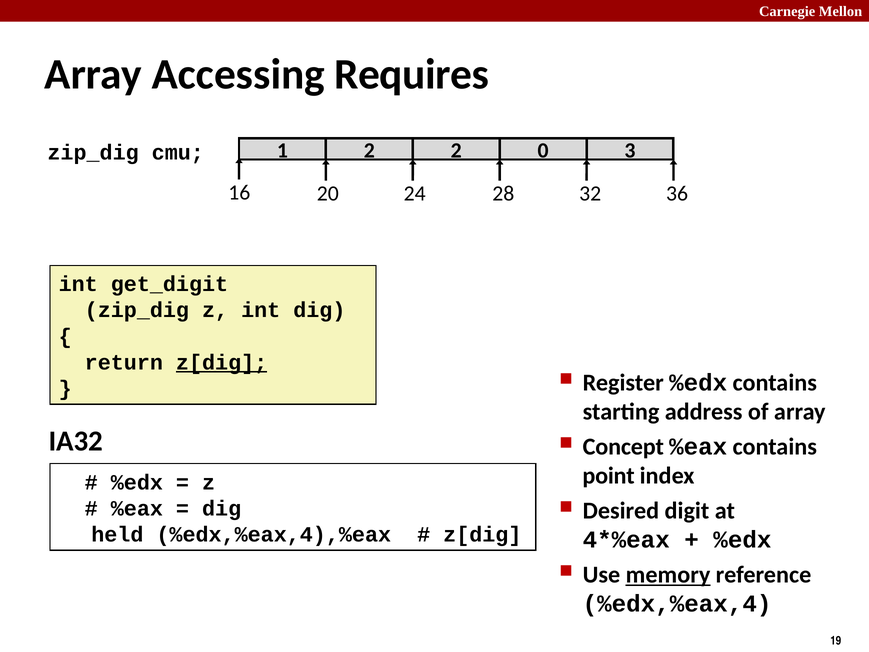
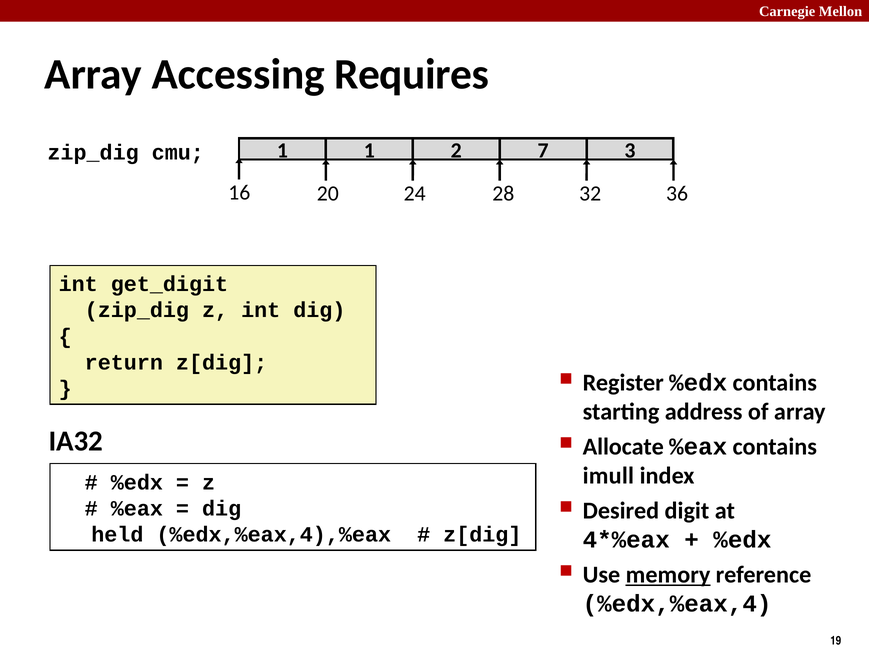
1 2: 2 -> 1 (369, 150)
0: 0 -> 7 (543, 150)
z[dig underline: present -> none (222, 362)
Concept: Concept -> Allocate (623, 447)
point: point -> imull (608, 476)
